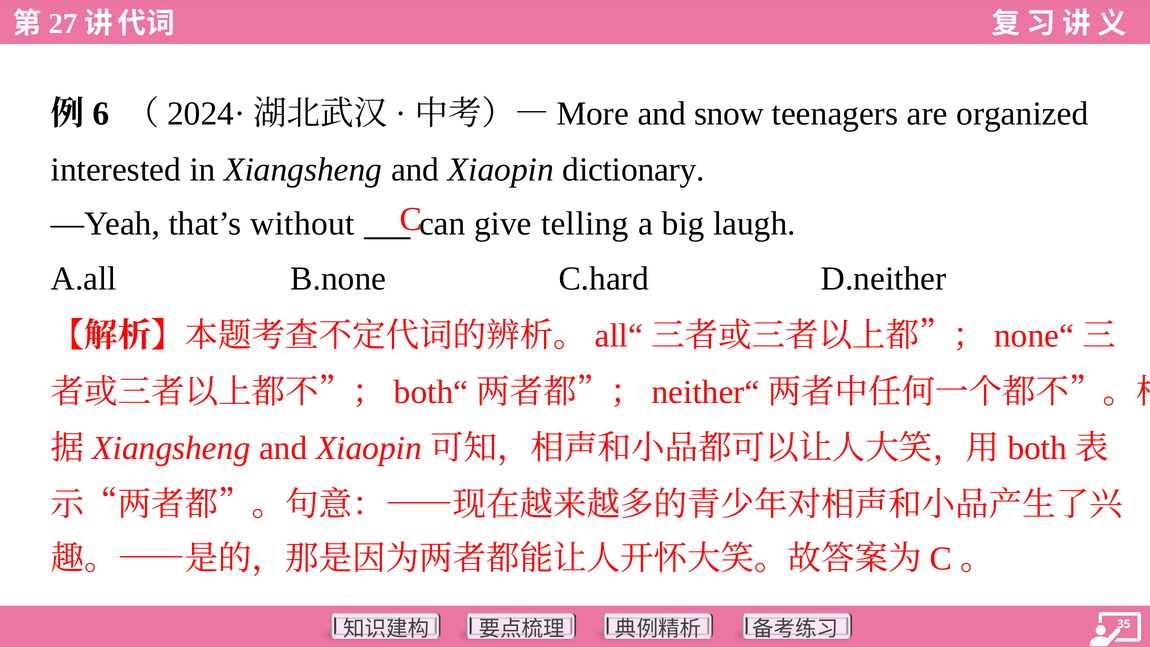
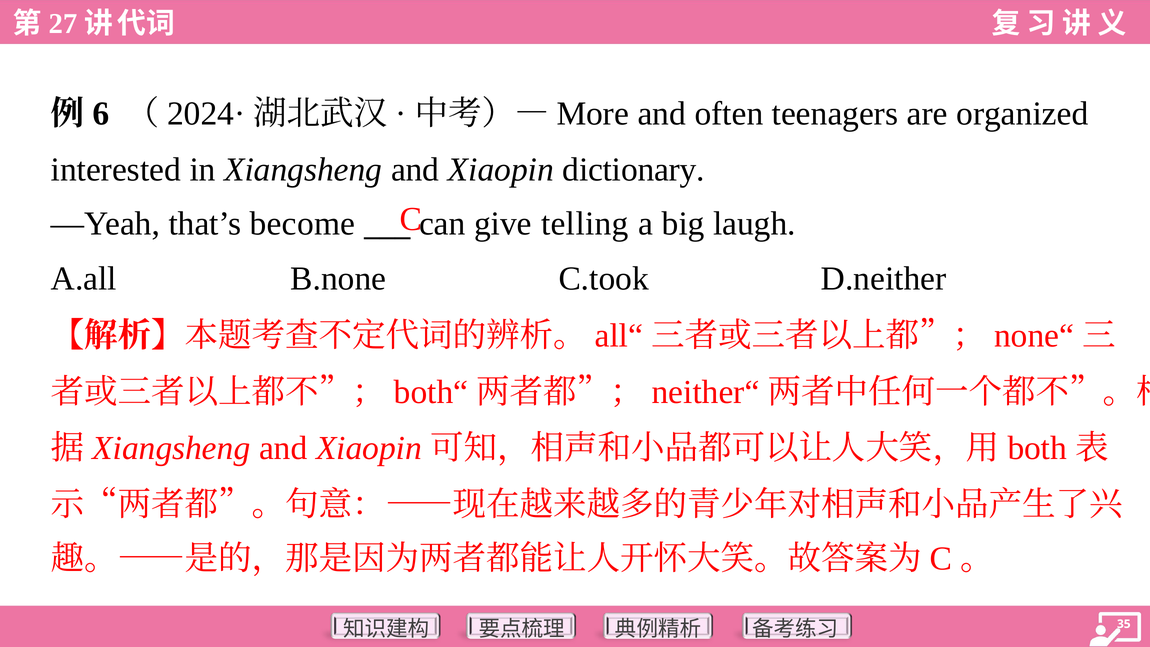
snow: snow -> often (729, 114)
without: without -> become (302, 224)
C.hard: C.hard -> C.took (604, 279)
